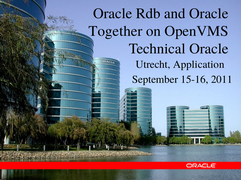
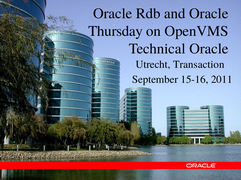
Together: Together -> Thursday (116, 31)
Application: Application -> Transaction (199, 65)
